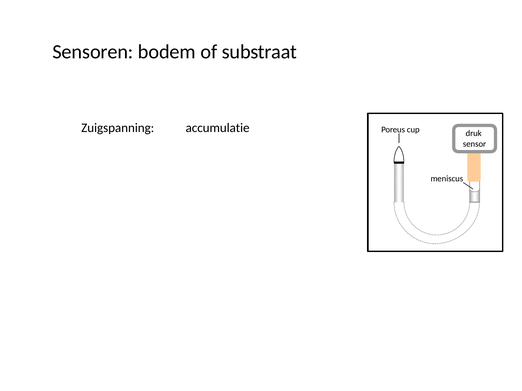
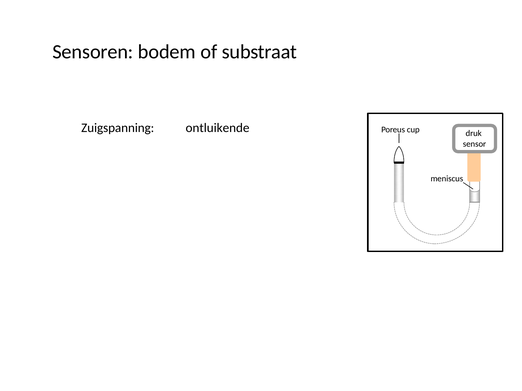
accumulatie: accumulatie -> ontluikende (218, 128)
